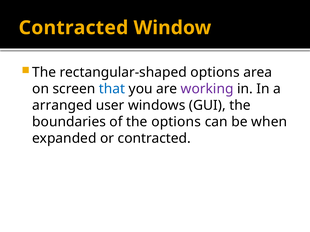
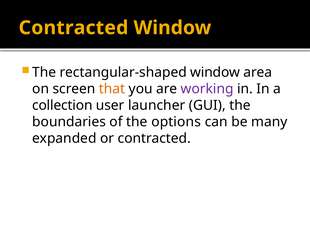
rectangular-shaped options: options -> window (215, 73)
that colour: blue -> orange (112, 89)
arranged: arranged -> collection (62, 106)
windows: windows -> launcher (157, 106)
when: when -> many (269, 122)
